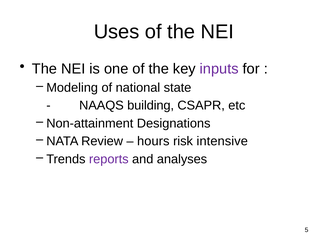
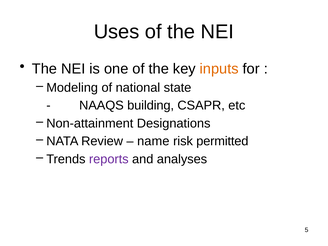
inputs colour: purple -> orange (219, 69)
hours: hours -> name (153, 141)
intensive: intensive -> permitted (222, 141)
